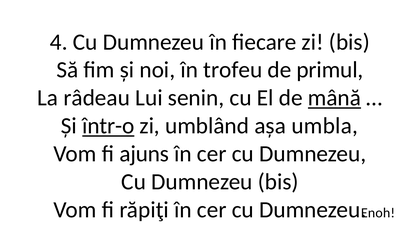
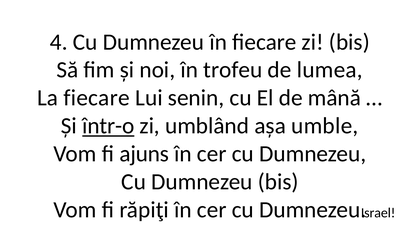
primul: primul -> lumea (330, 70)
La râdeau: râdeau -> fiecare (97, 98)
mână underline: present -> none (334, 98)
umbla: umbla -> umble (325, 126)
Enoh: Enoh -> Israel (378, 213)
